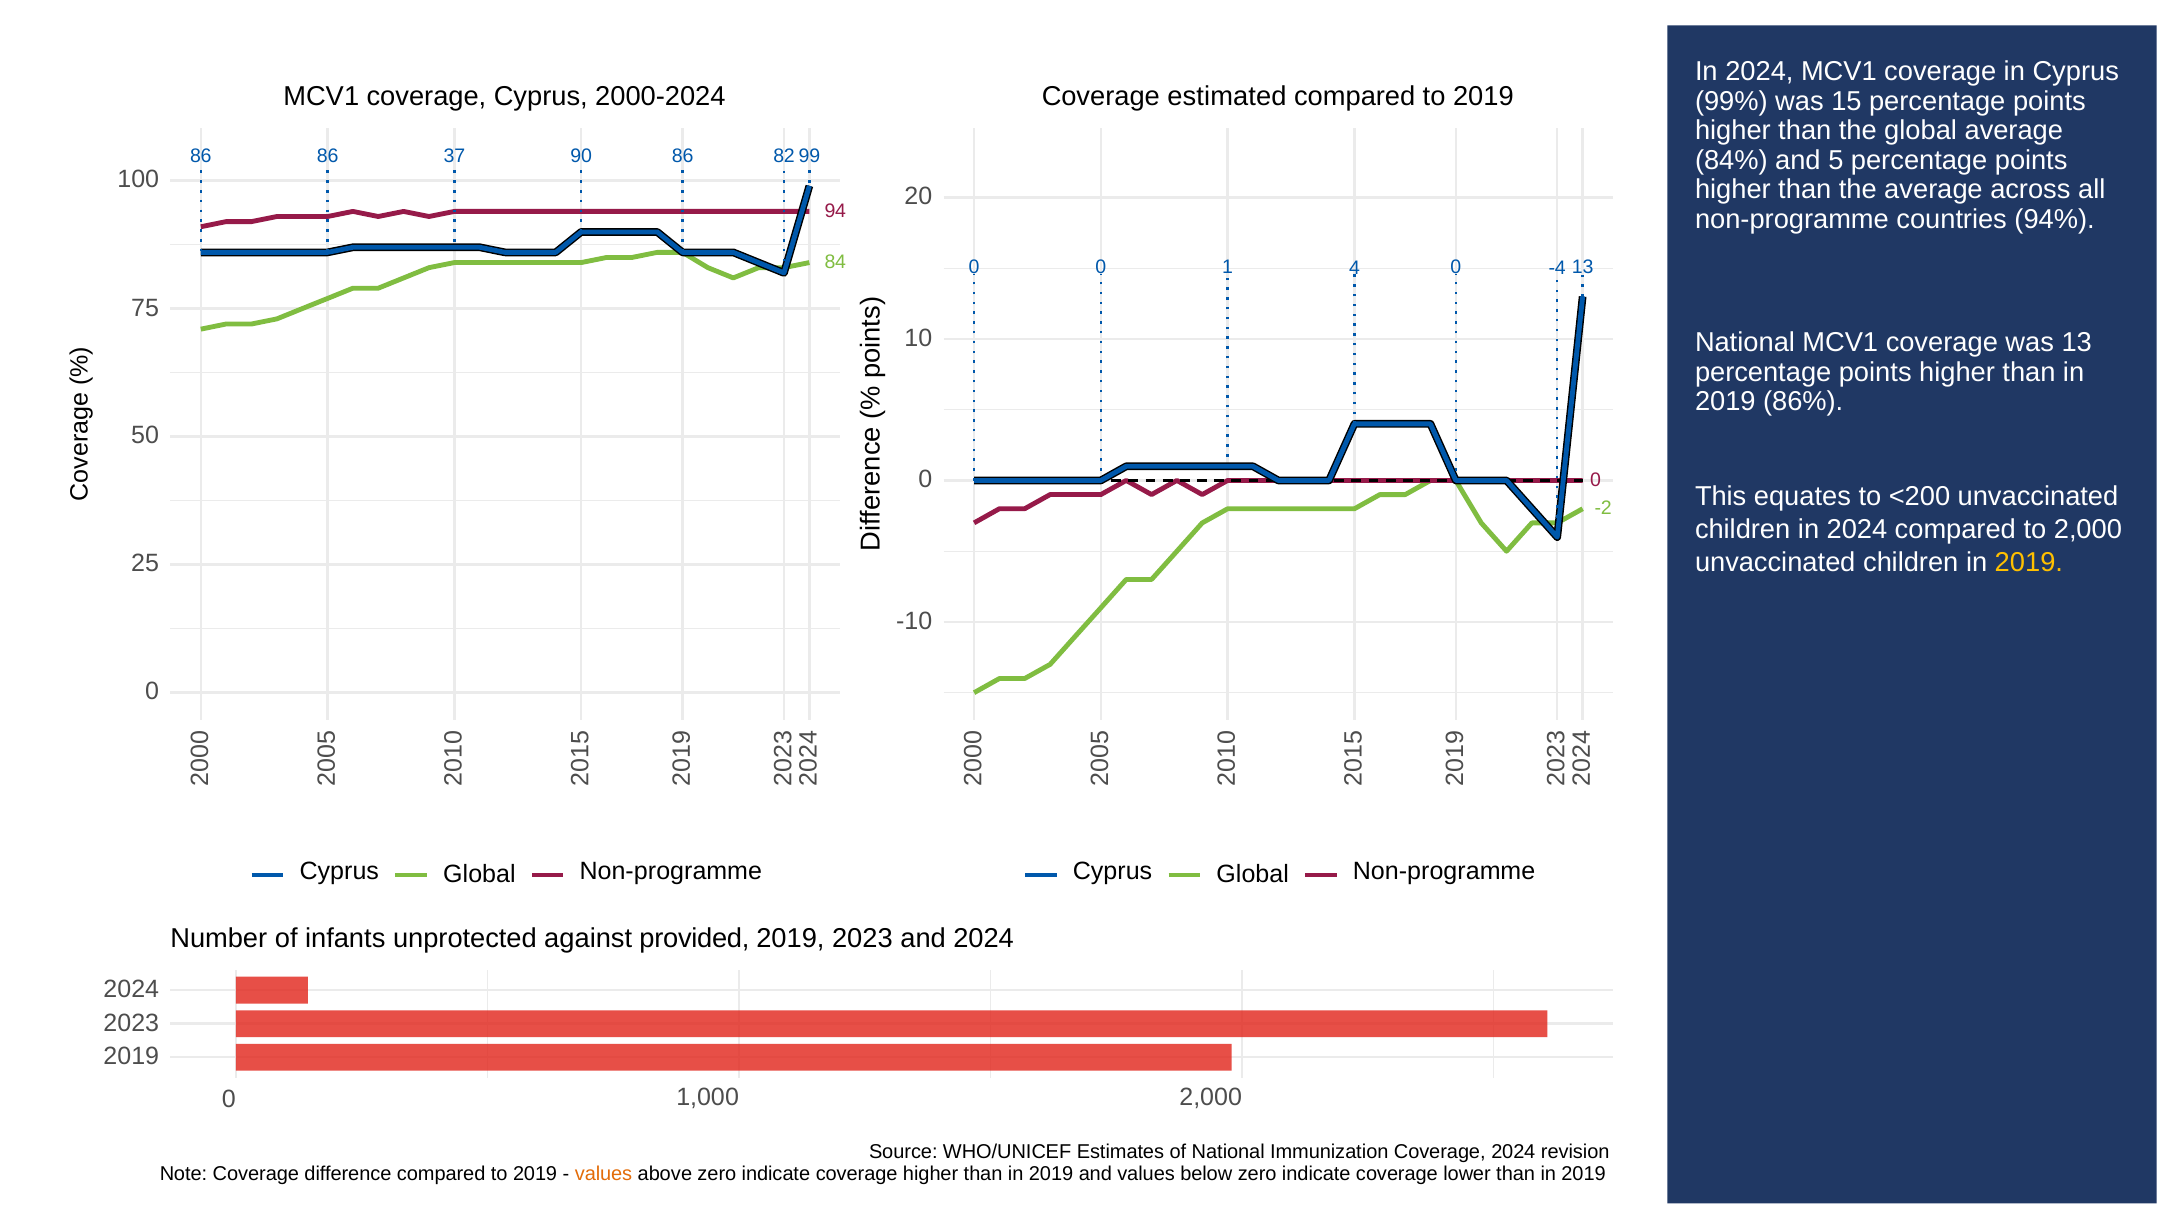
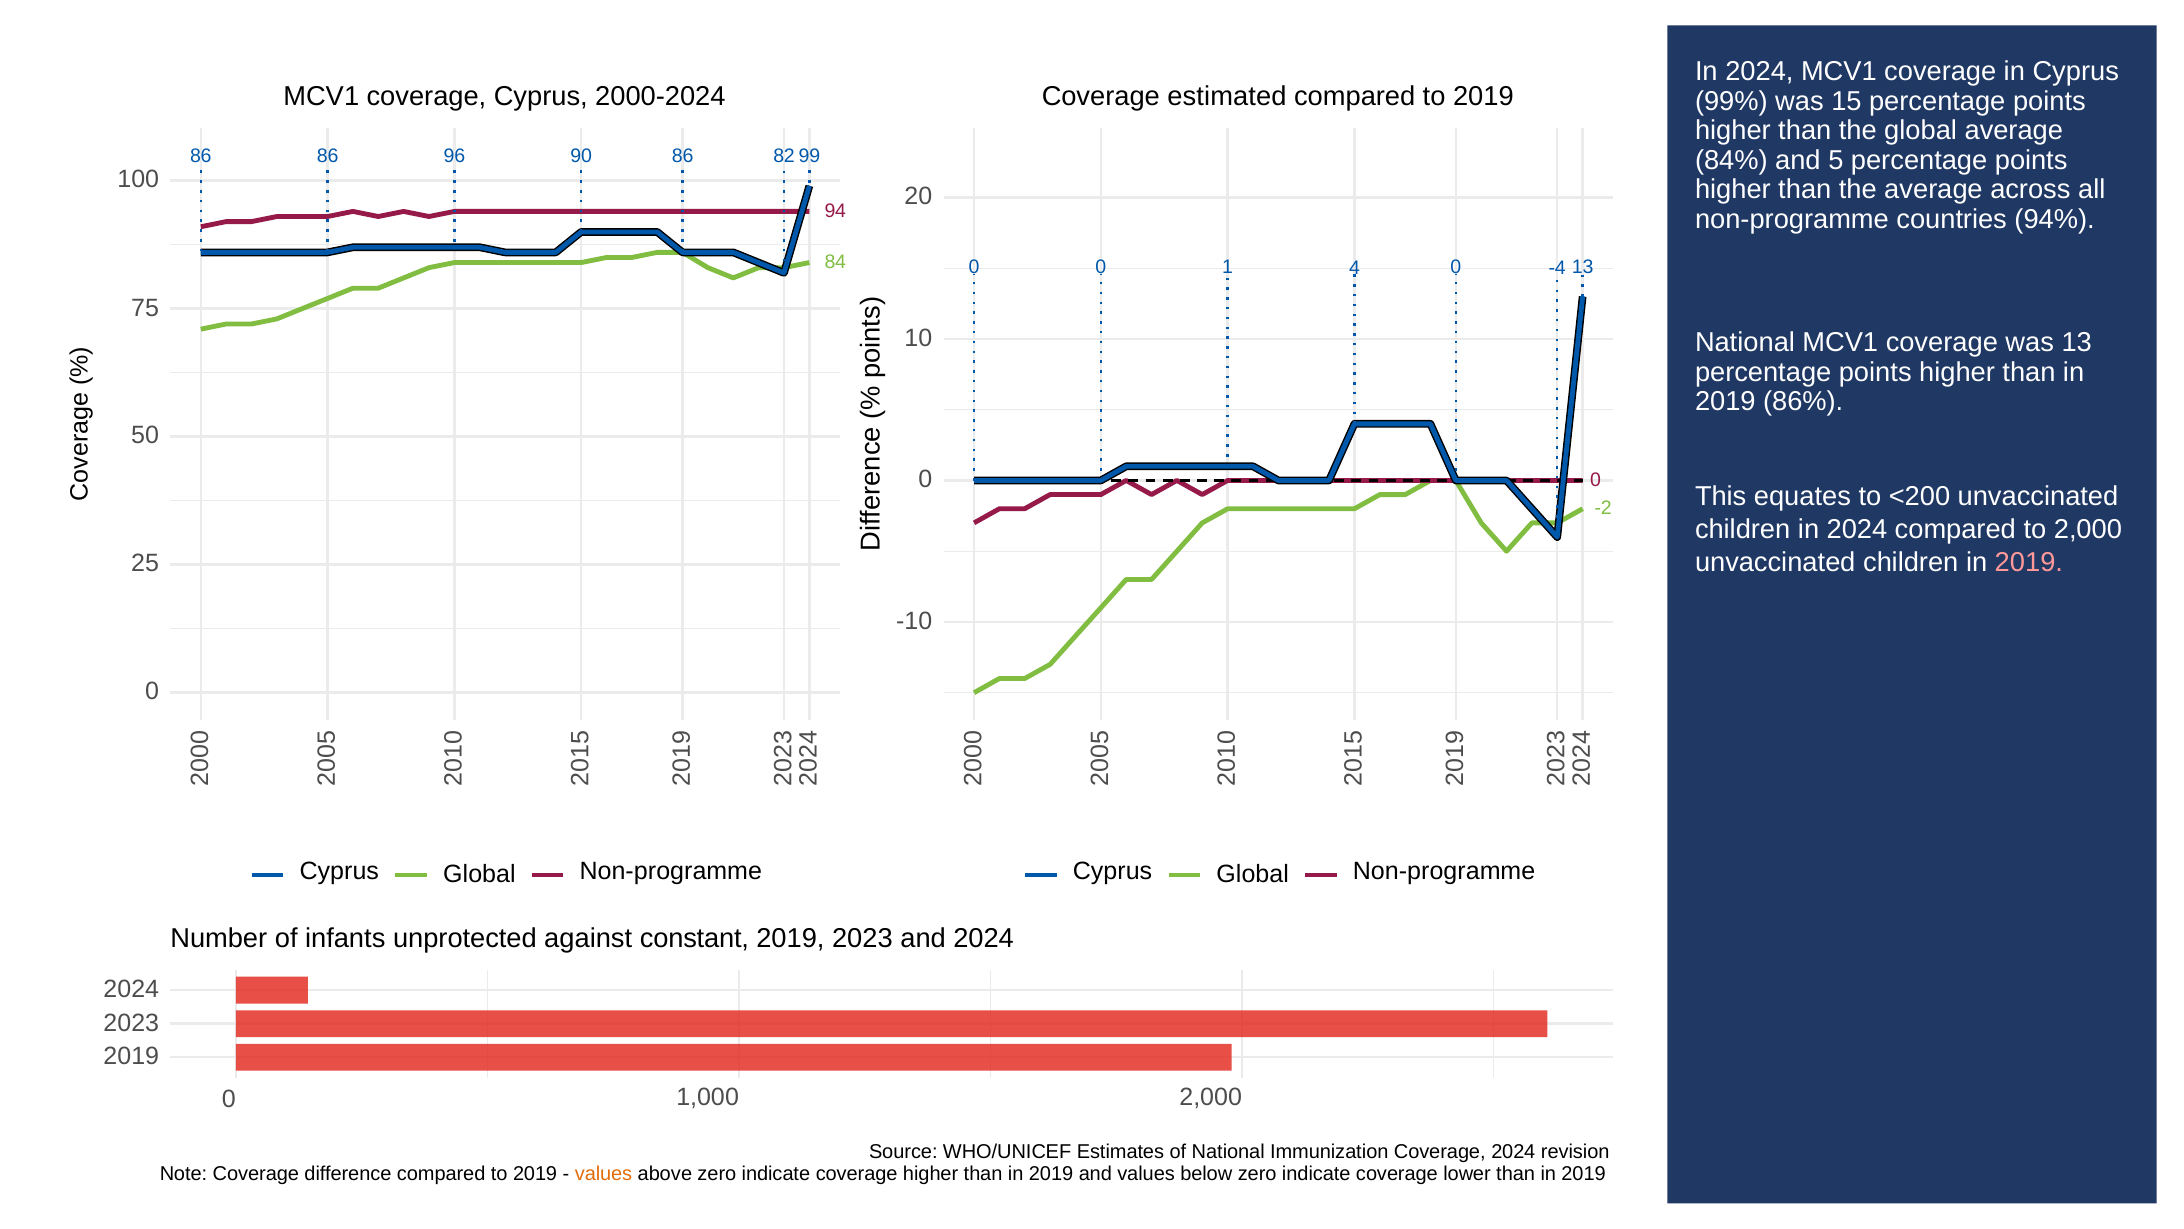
37: 37 -> 96 (454, 156)
2019 colour: yellow -> pink (2029, 562)
provided: provided -> constant (694, 938)
